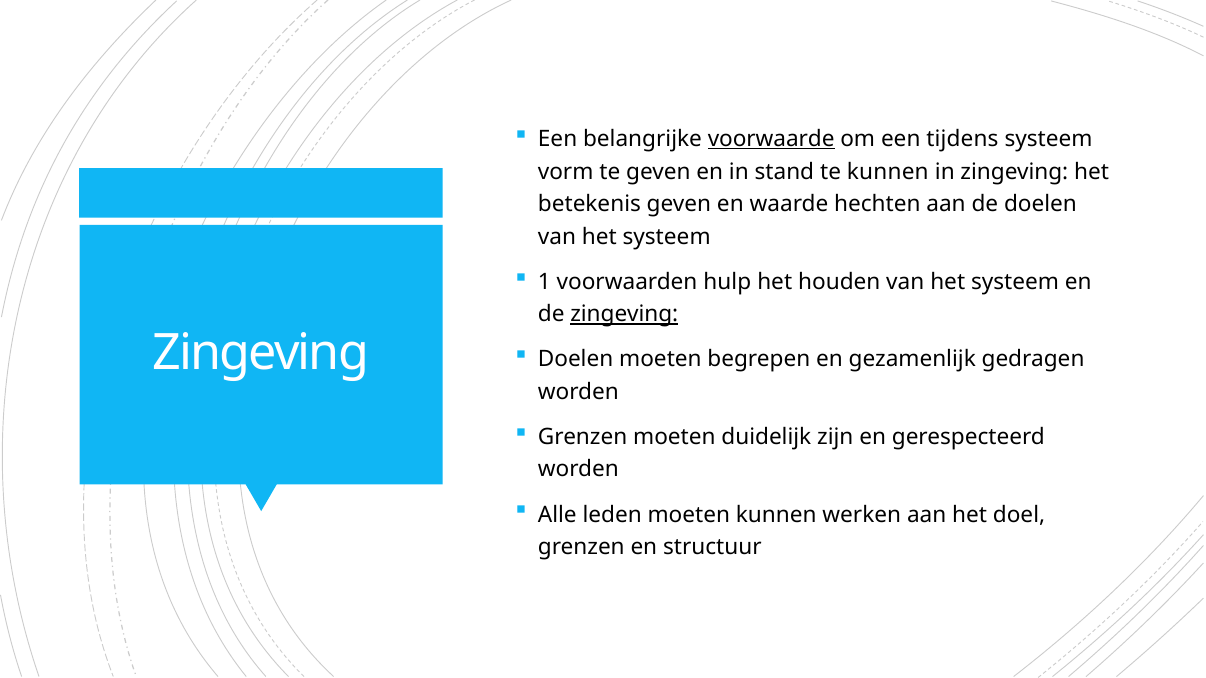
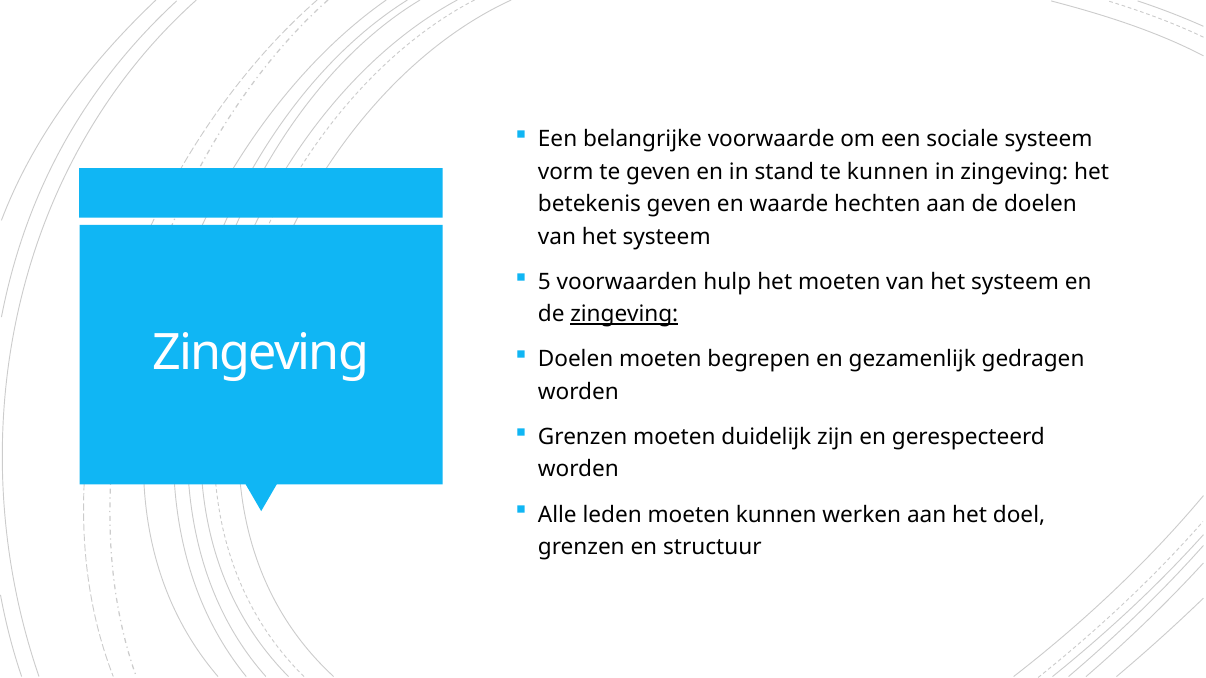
voorwaarde underline: present -> none (771, 139)
tijdens: tijdens -> sociale (962, 139)
1: 1 -> 5 (544, 282)
het houden: houden -> moeten (839, 282)
